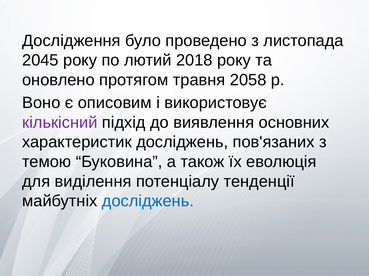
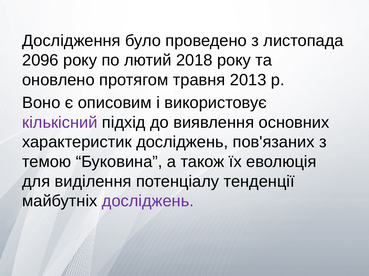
2045: 2045 -> 2096 (40, 60)
2058: 2058 -> 2013 (248, 80)
досліджень colour: blue -> purple (148, 202)
